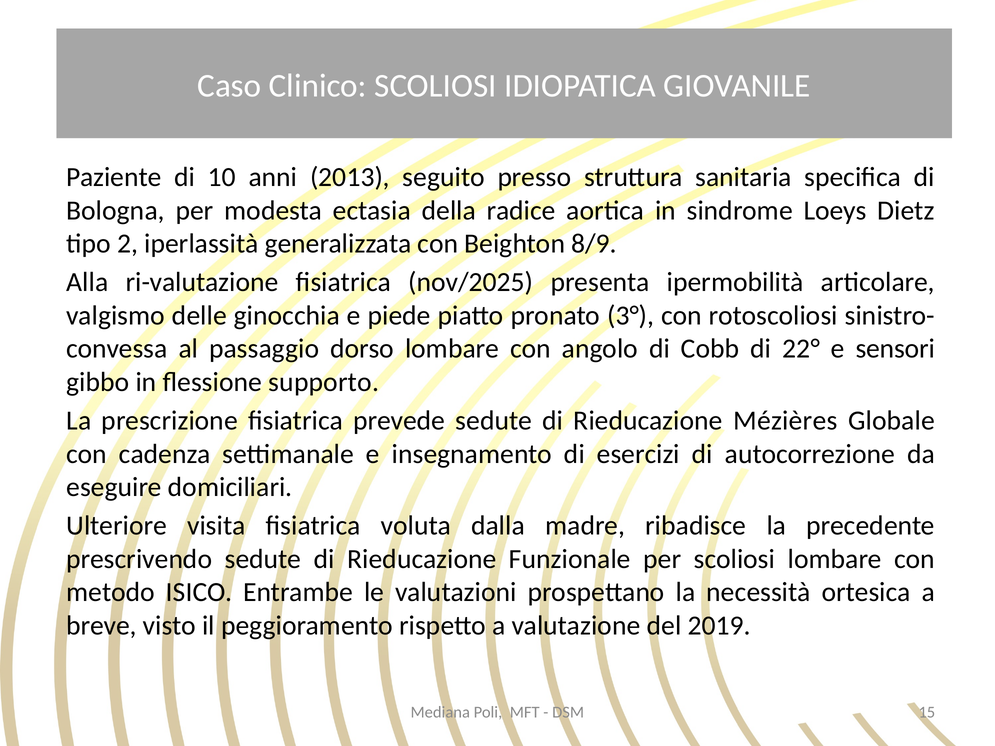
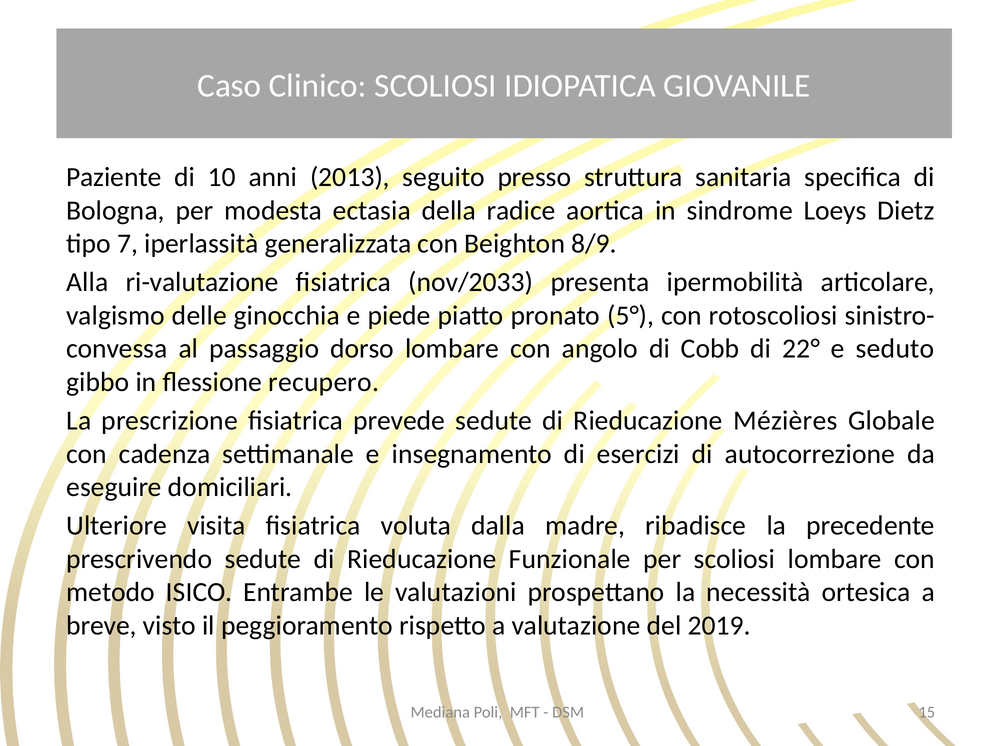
2: 2 -> 7 (128, 244)
nov/2025: nov/2025 -> nov/2033 (471, 282)
3°: 3° -> 5° (631, 316)
sensori: sensori -> seduto (895, 349)
supporto: supporto -> recupero (324, 382)
